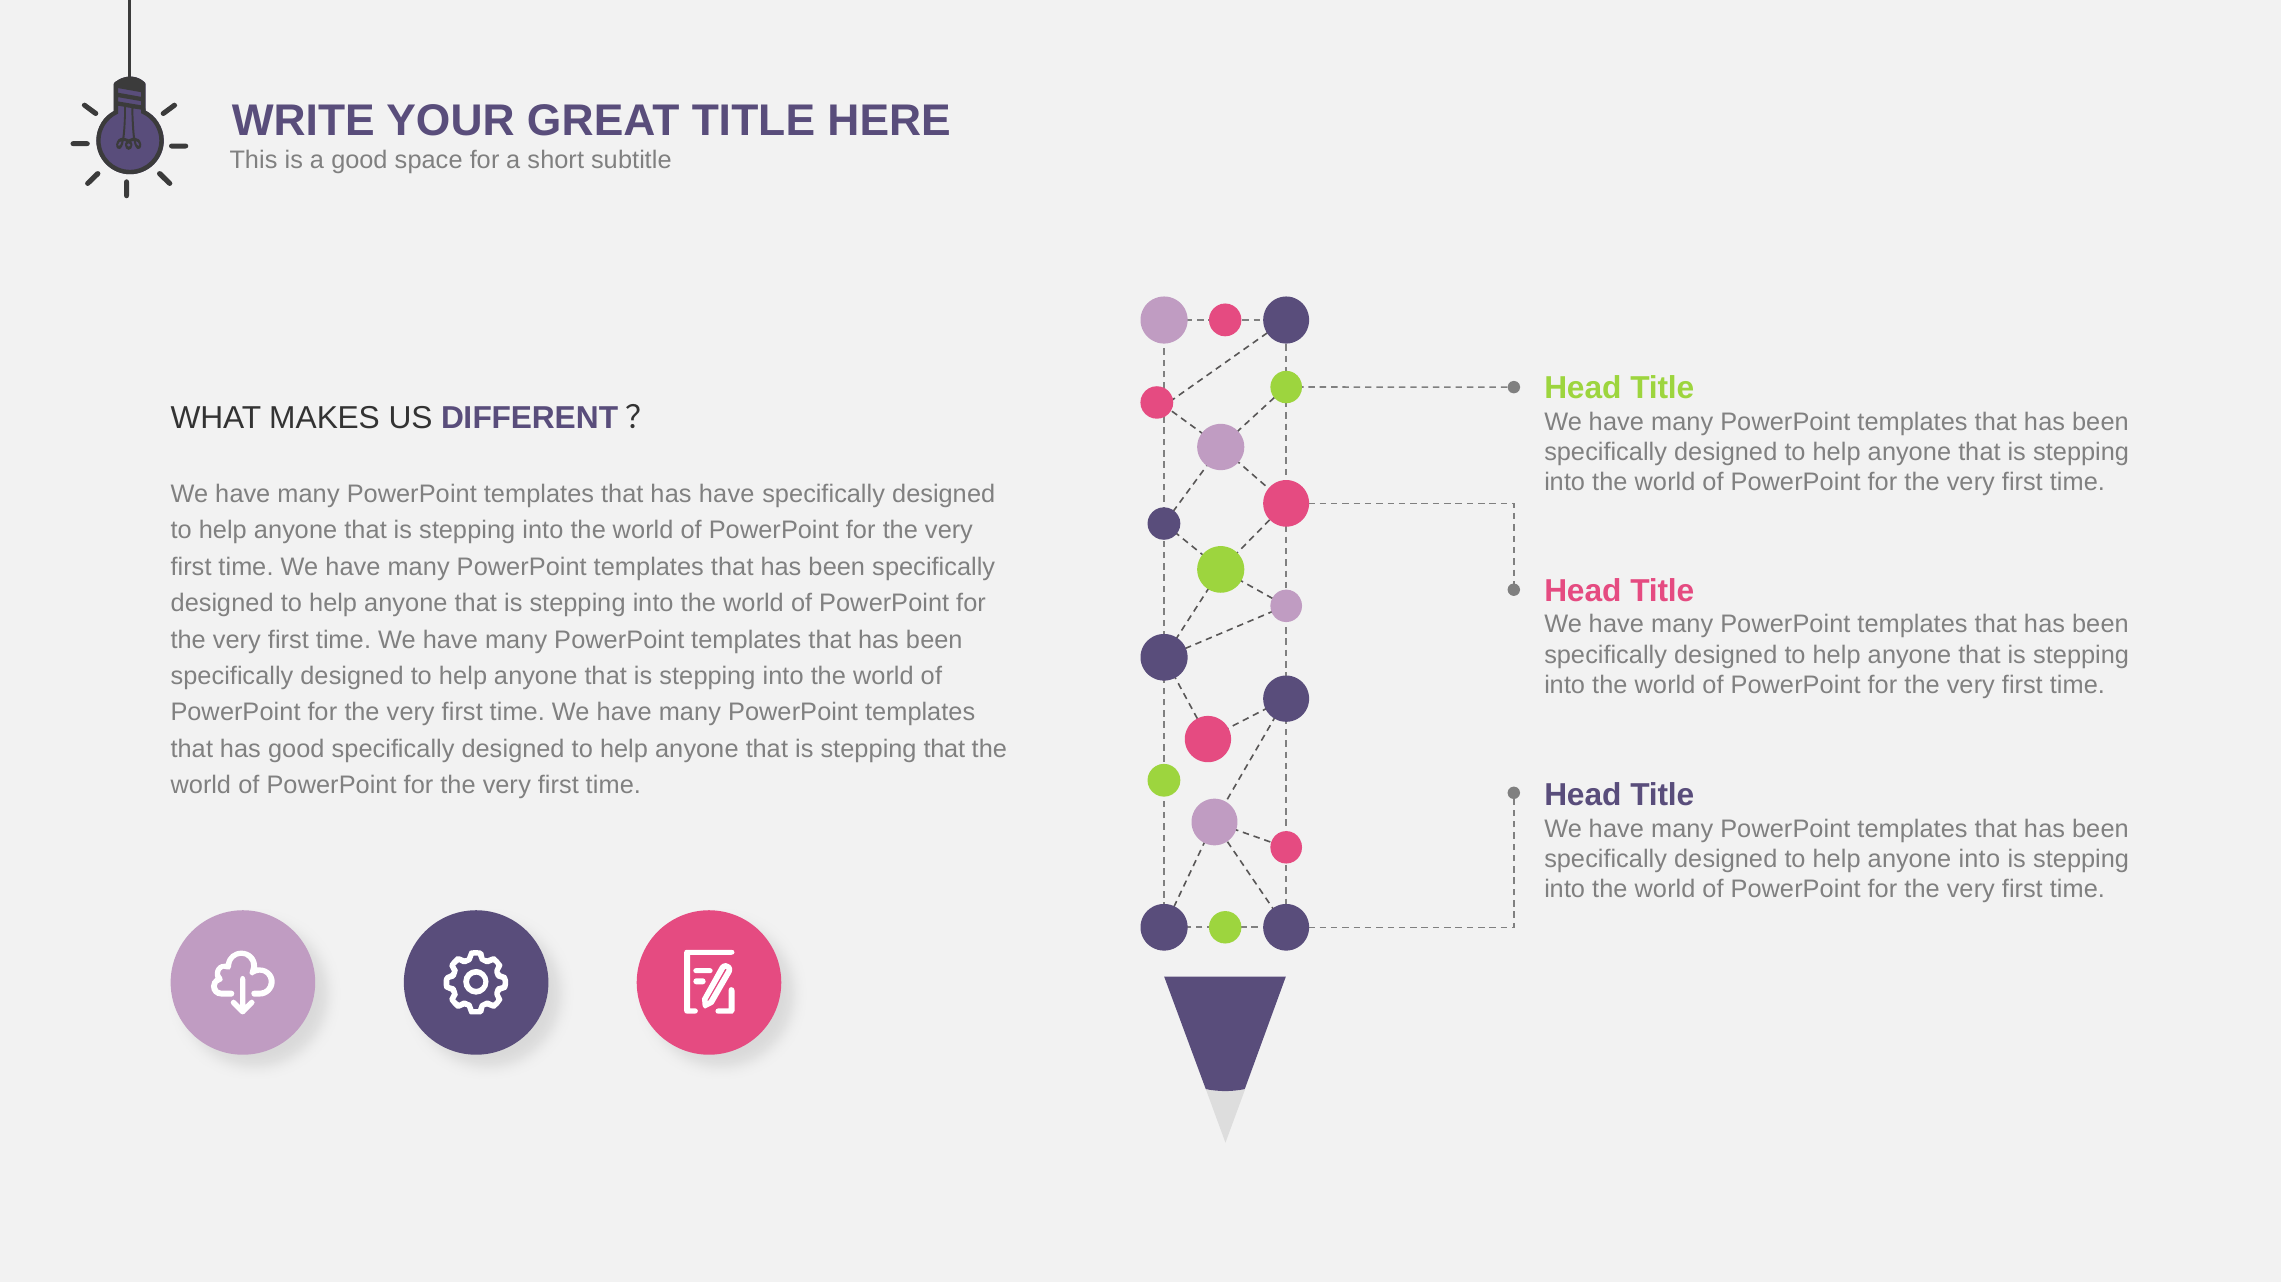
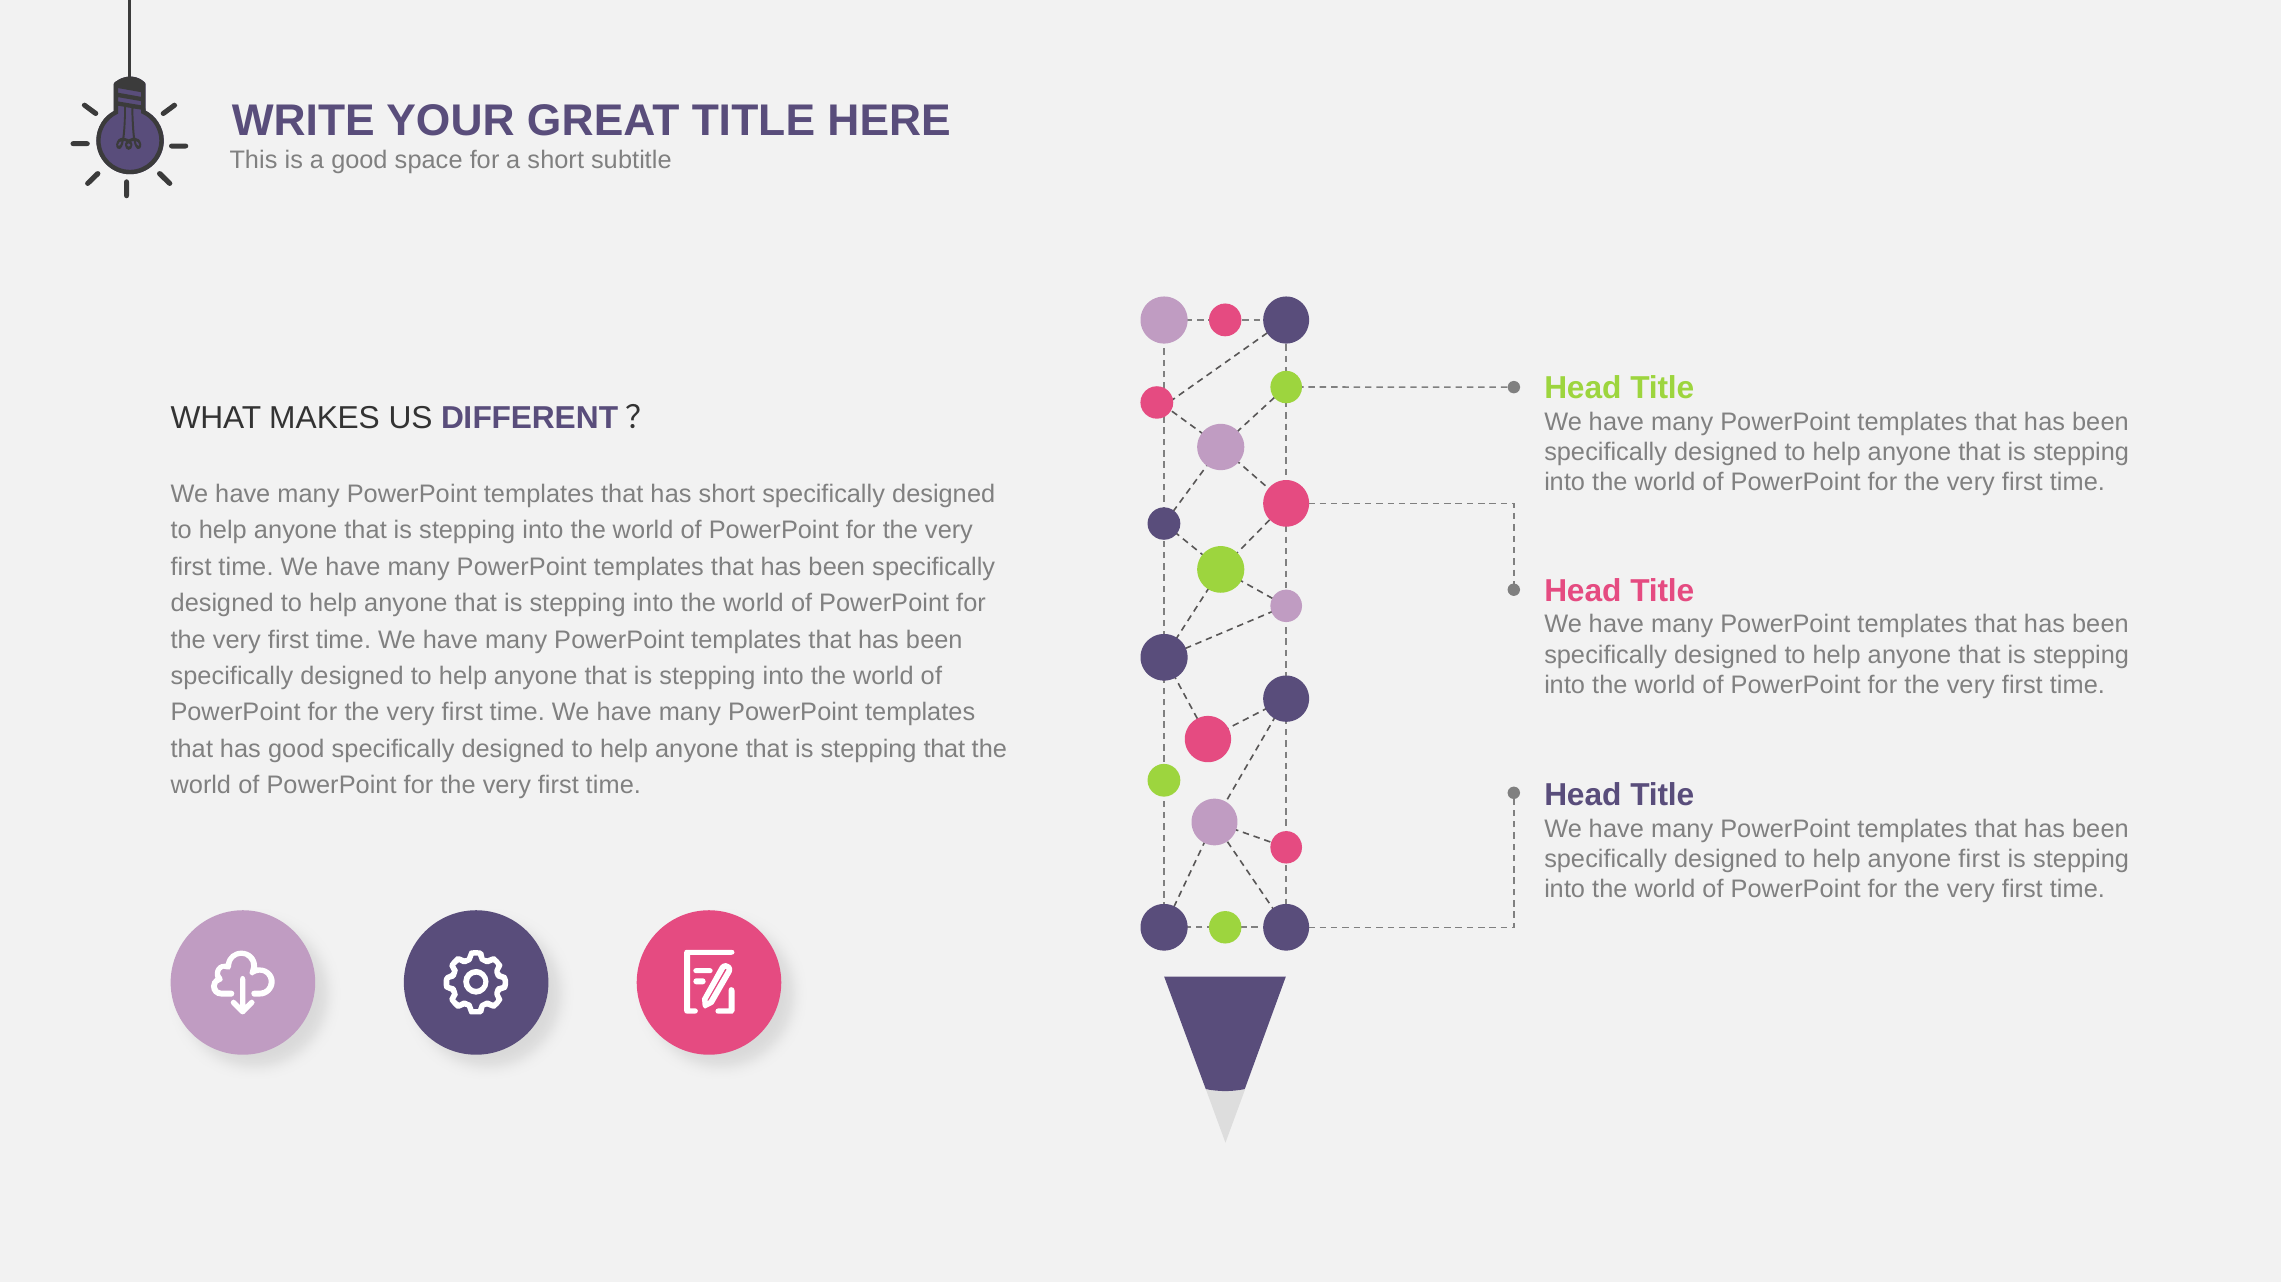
has have: have -> short (727, 495)
anyone into: into -> first (1979, 860)
